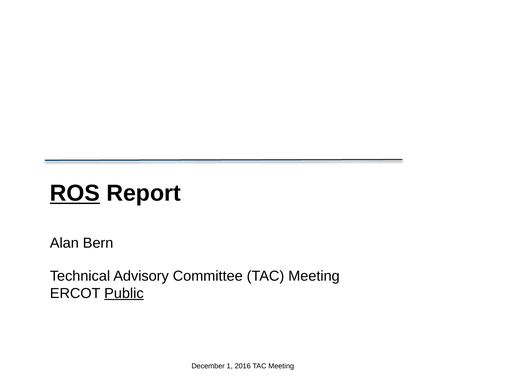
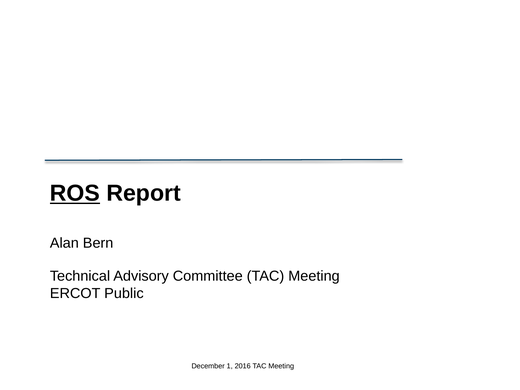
Public underline: present -> none (124, 293)
